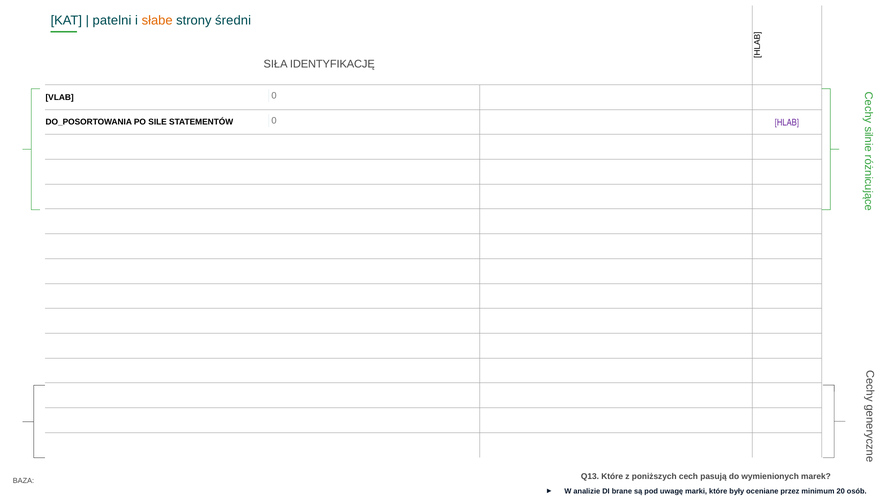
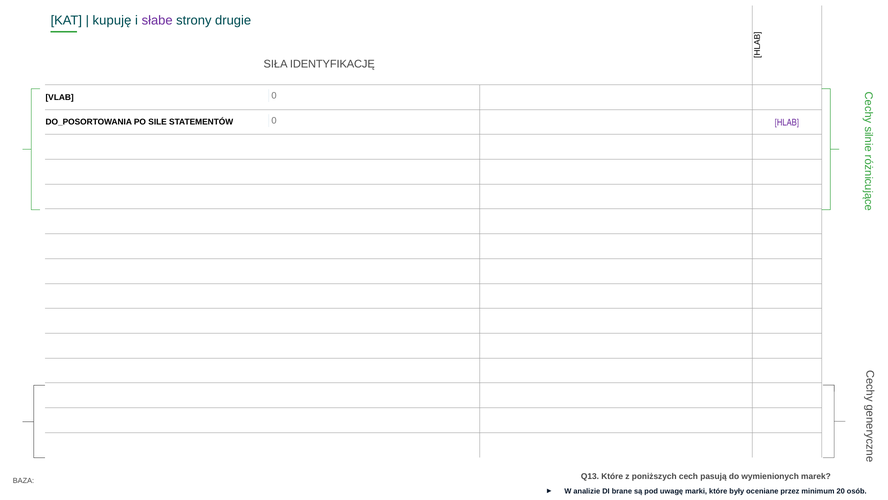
patelni: patelni -> kupuję (112, 21)
słabe colour: orange -> purple (157, 21)
średni: średni -> drugie (233, 21)
